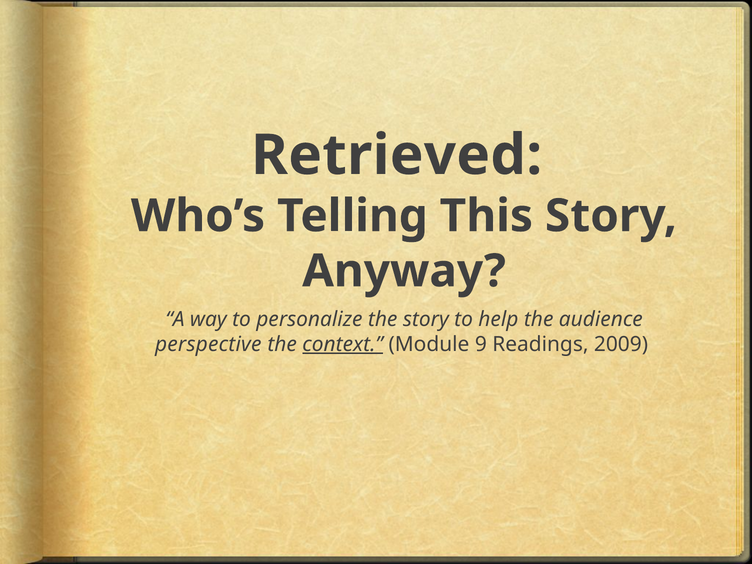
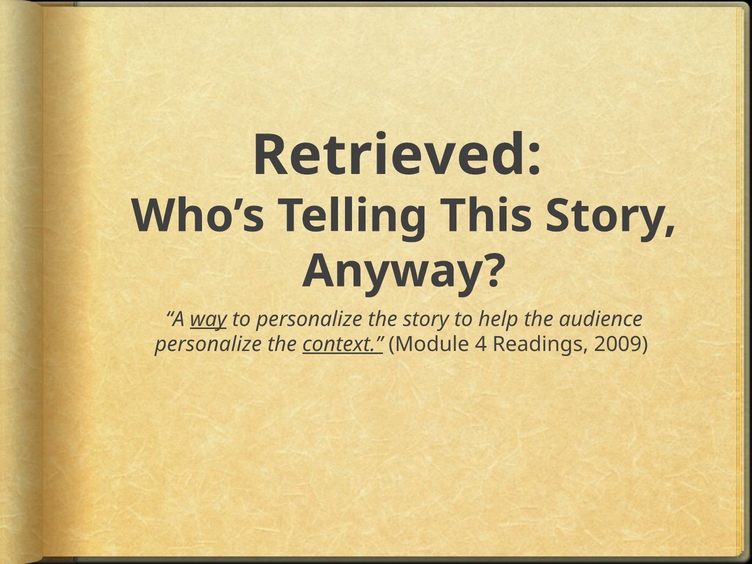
way underline: none -> present (208, 319)
perspective: perspective -> personalize (208, 344)
9: 9 -> 4 (481, 344)
